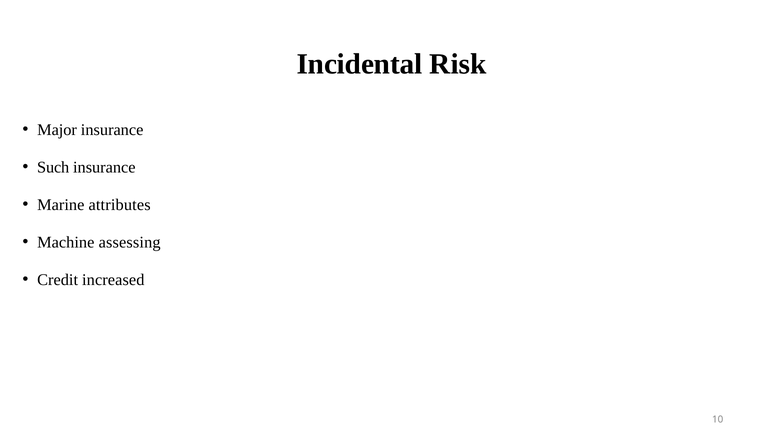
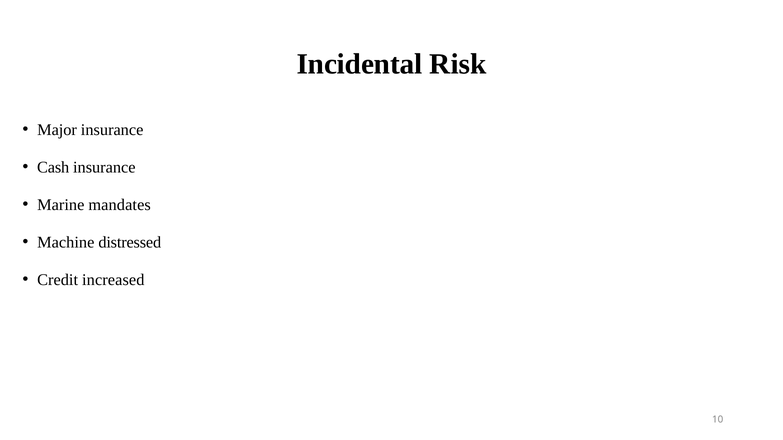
Such: Such -> Cash (53, 168)
attributes: attributes -> mandates (120, 205)
assessing: assessing -> distressed (130, 243)
